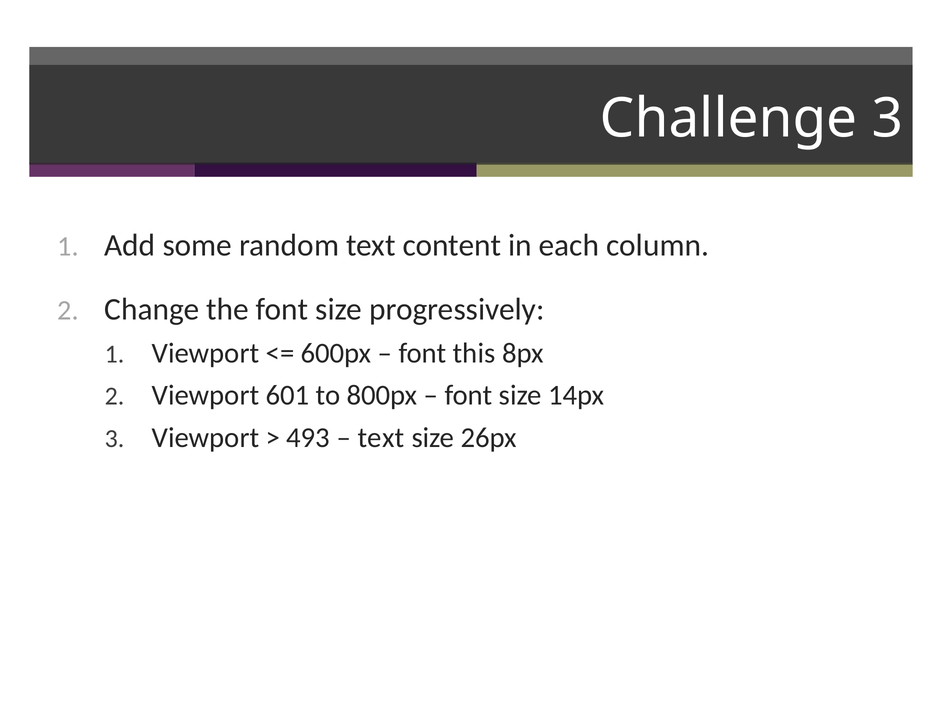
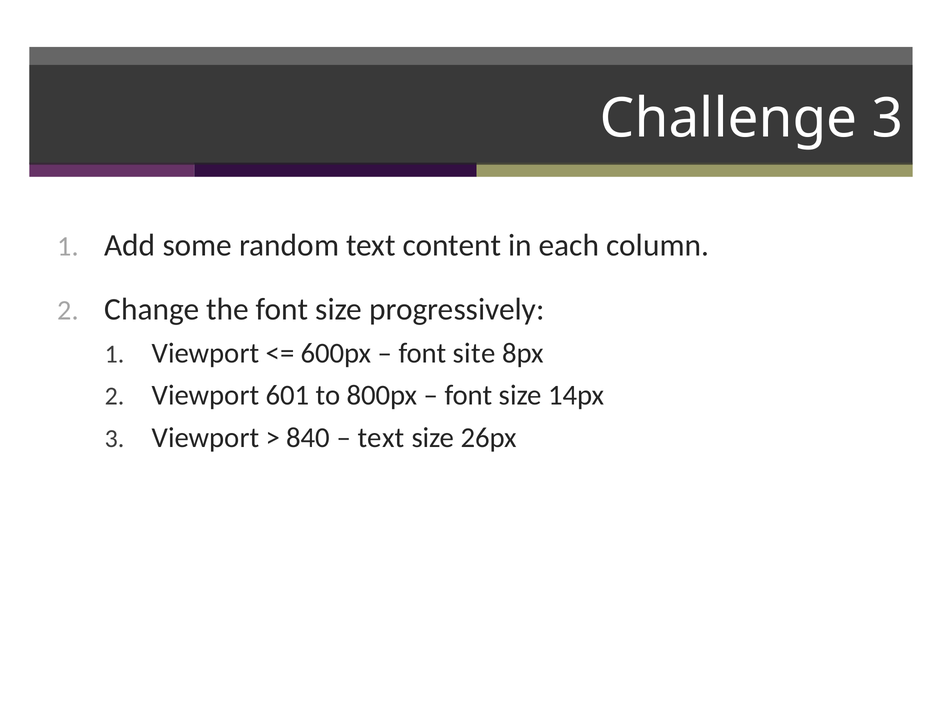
this: this -> site (474, 353)
493: 493 -> 840 (308, 438)
